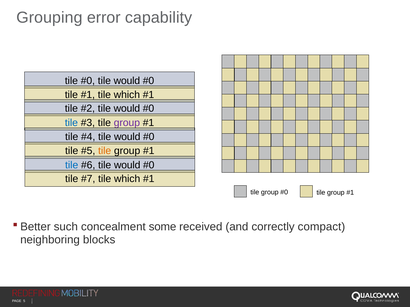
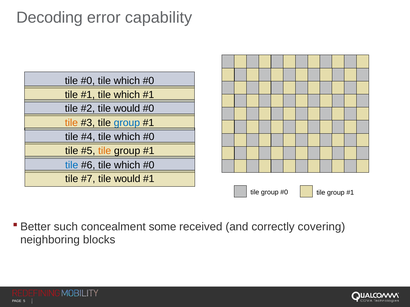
Grouping: Grouping -> Decoding (49, 17)
would: would -> which (127, 81)
tile colour: blue -> orange (71, 123)
group colour: purple -> blue (127, 123)
would: would -> which (127, 137)
would: would -> which (127, 165)
which: which -> would (127, 179)
compact: compact -> covering (321, 227)
